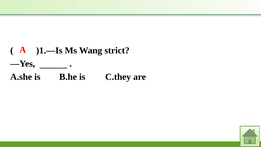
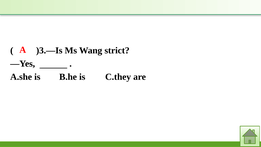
)1.—Is: )1.—Is -> )3.—Is (49, 50)
